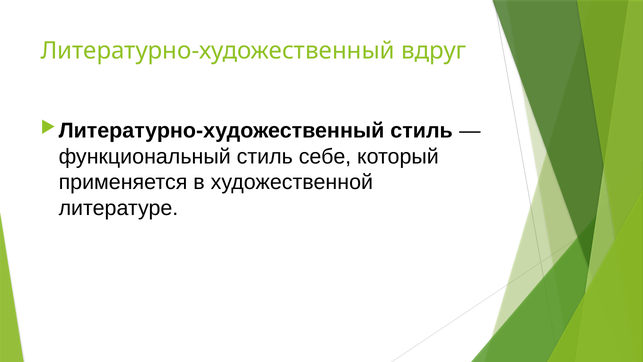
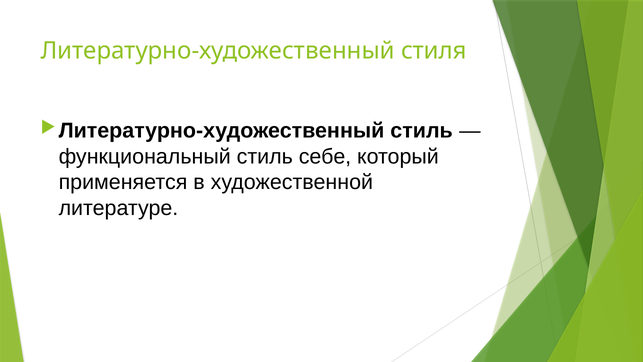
вдруг: вдруг -> стиля (434, 51)
